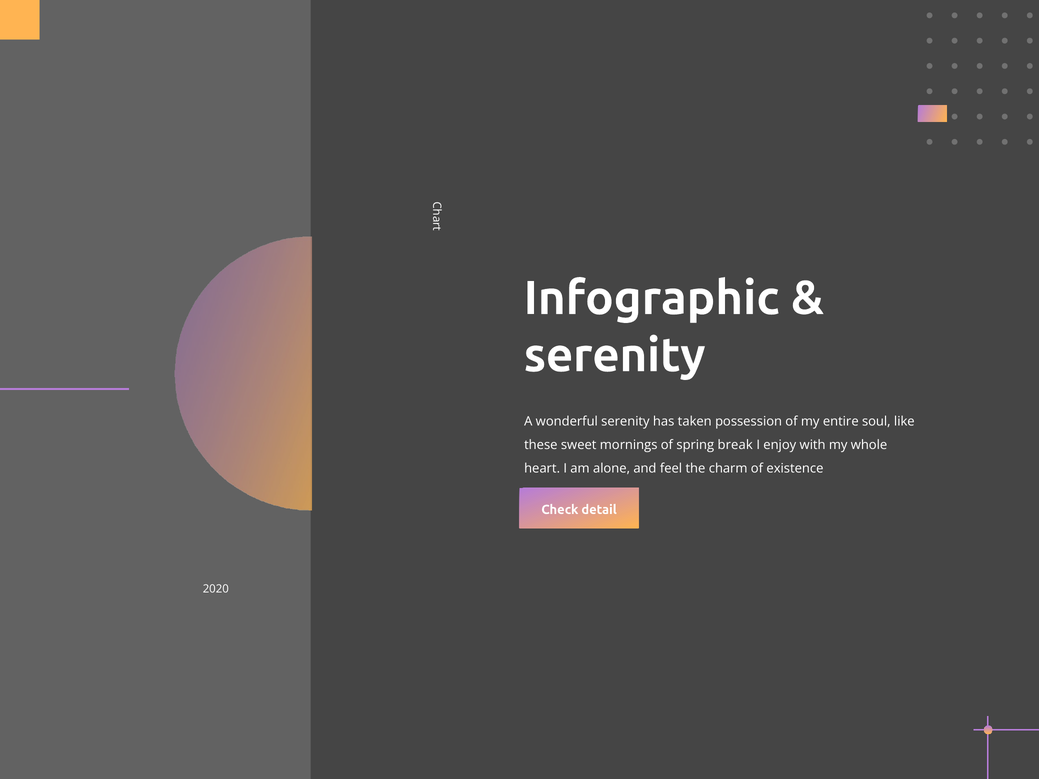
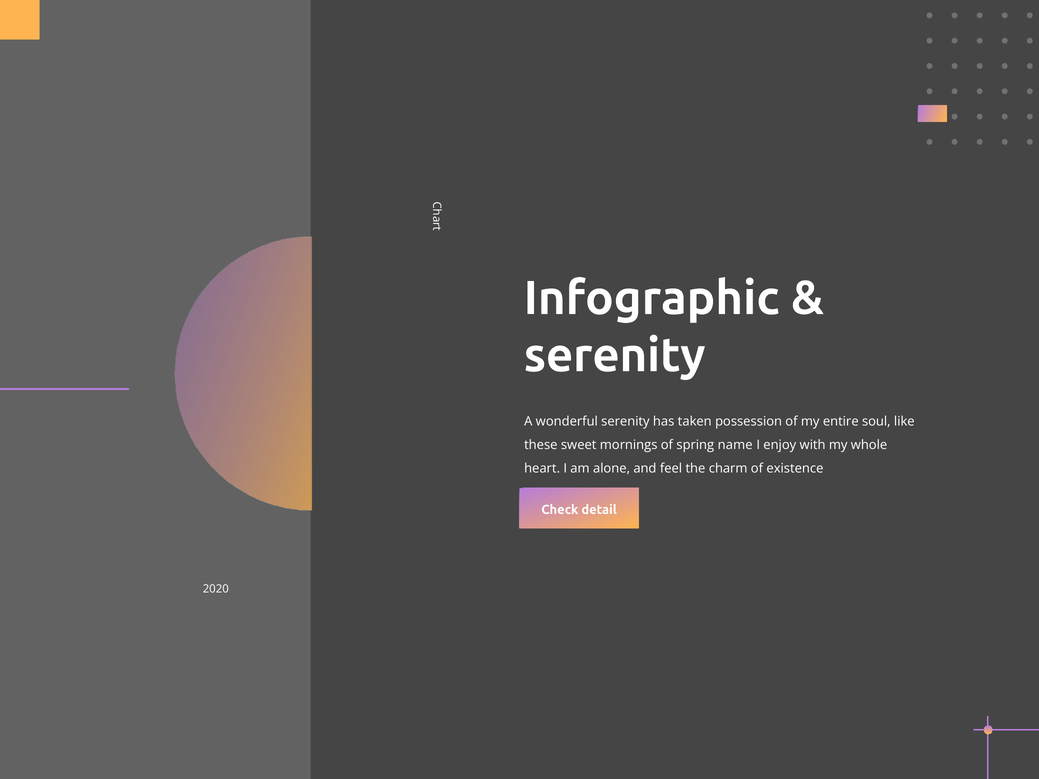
break: break -> name (735, 445)
